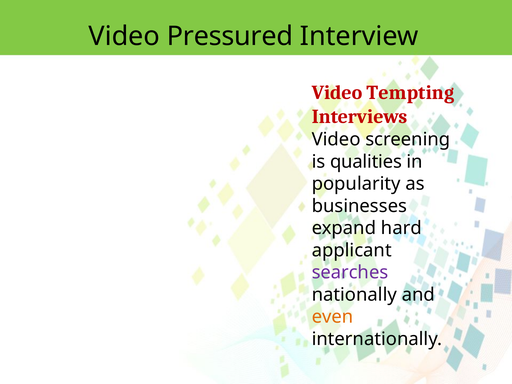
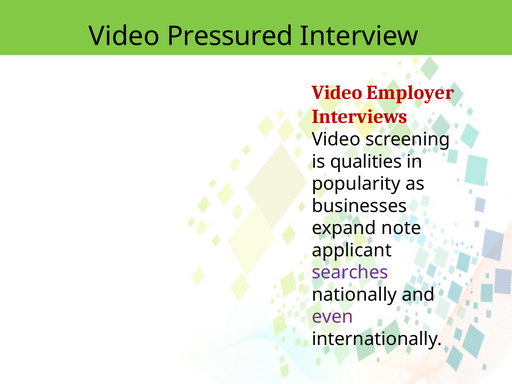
Tempting: Tempting -> Employer (410, 93)
hard: hard -> note (401, 228)
even colour: orange -> purple (332, 317)
